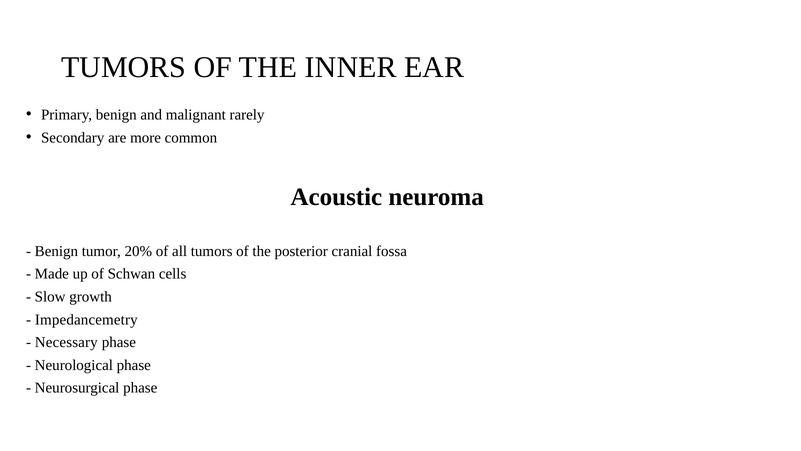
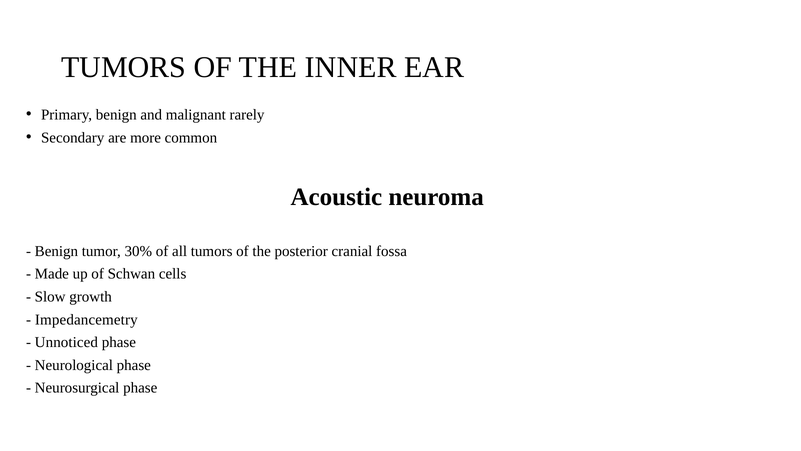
20%: 20% -> 30% (138, 251)
Necessary: Necessary -> Unnoticed (66, 342)
